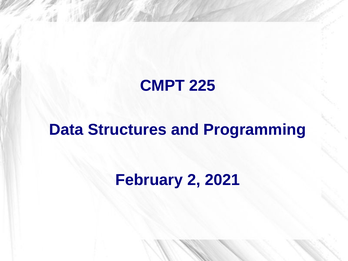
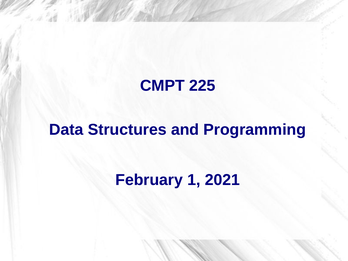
2: 2 -> 1 (194, 180)
